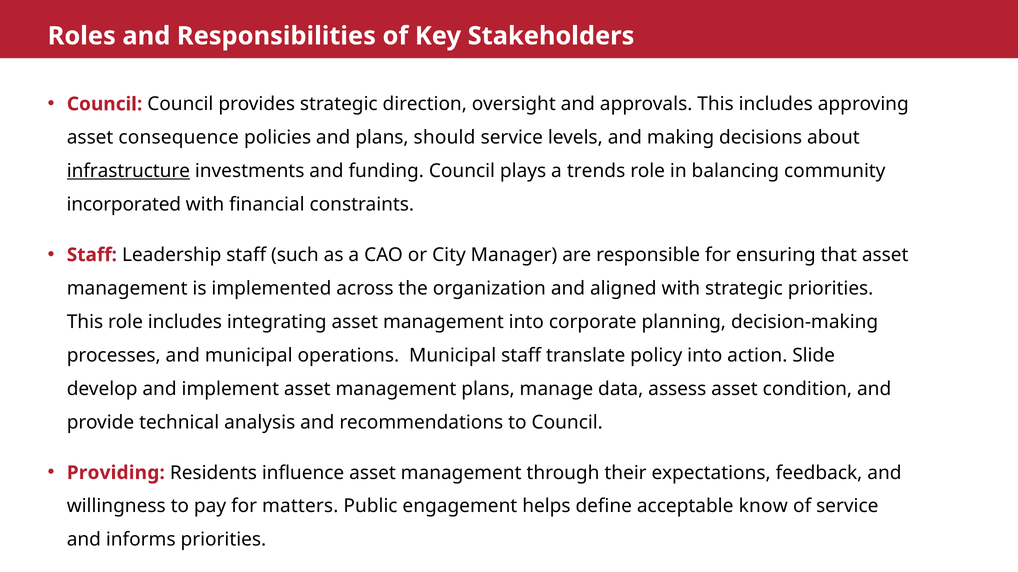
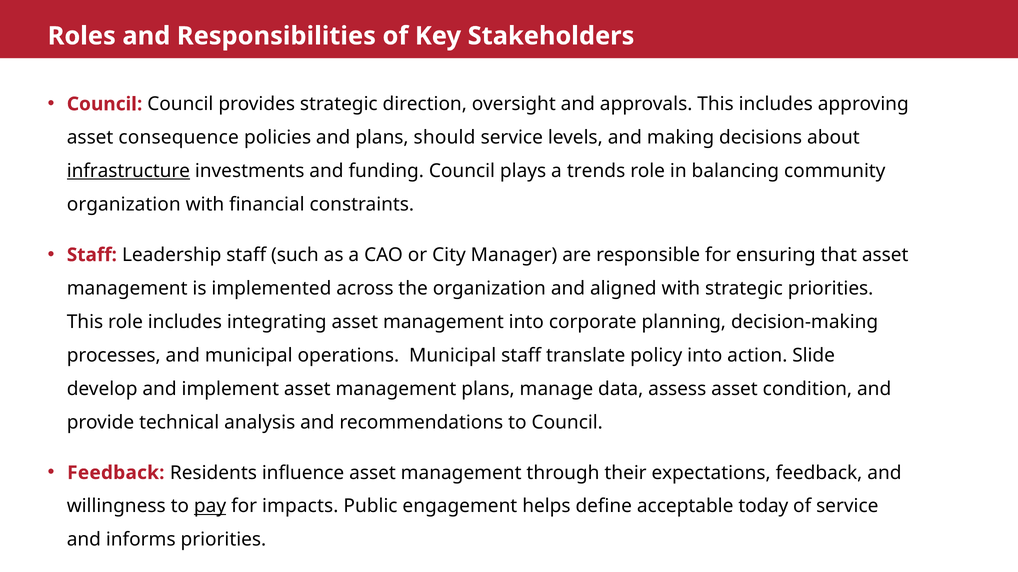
incorporated: incorporated -> organization (124, 205)
Providing: Providing -> Feedback (116, 473)
pay underline: none -> present (210, 507)
matters: matters -> impacts (300, 507)
know: know -> today (763, 507)
